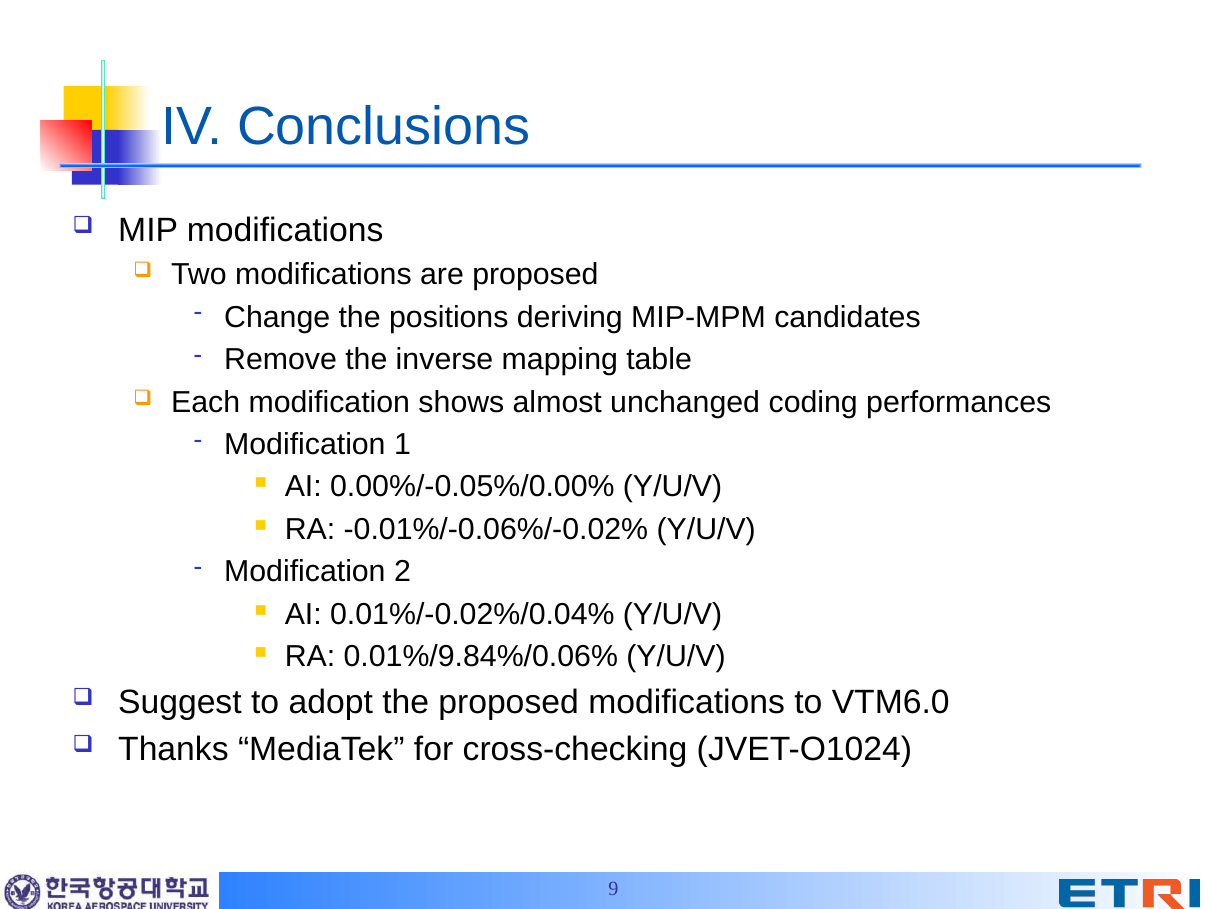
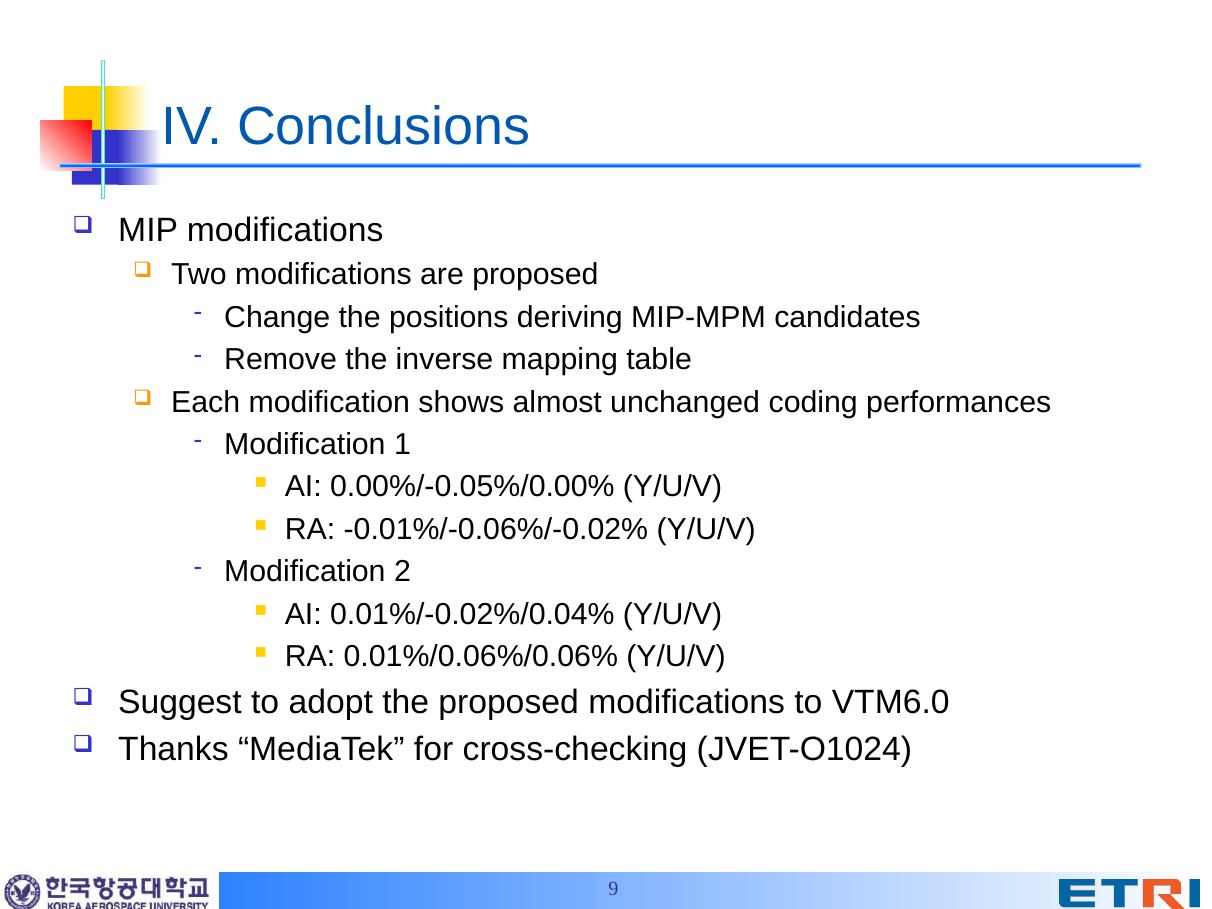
0.01%/9.84%/0.06%: 0.01%/9.84%/0.06% -> 0.01%/0.06%/0.06% (481, 657)
